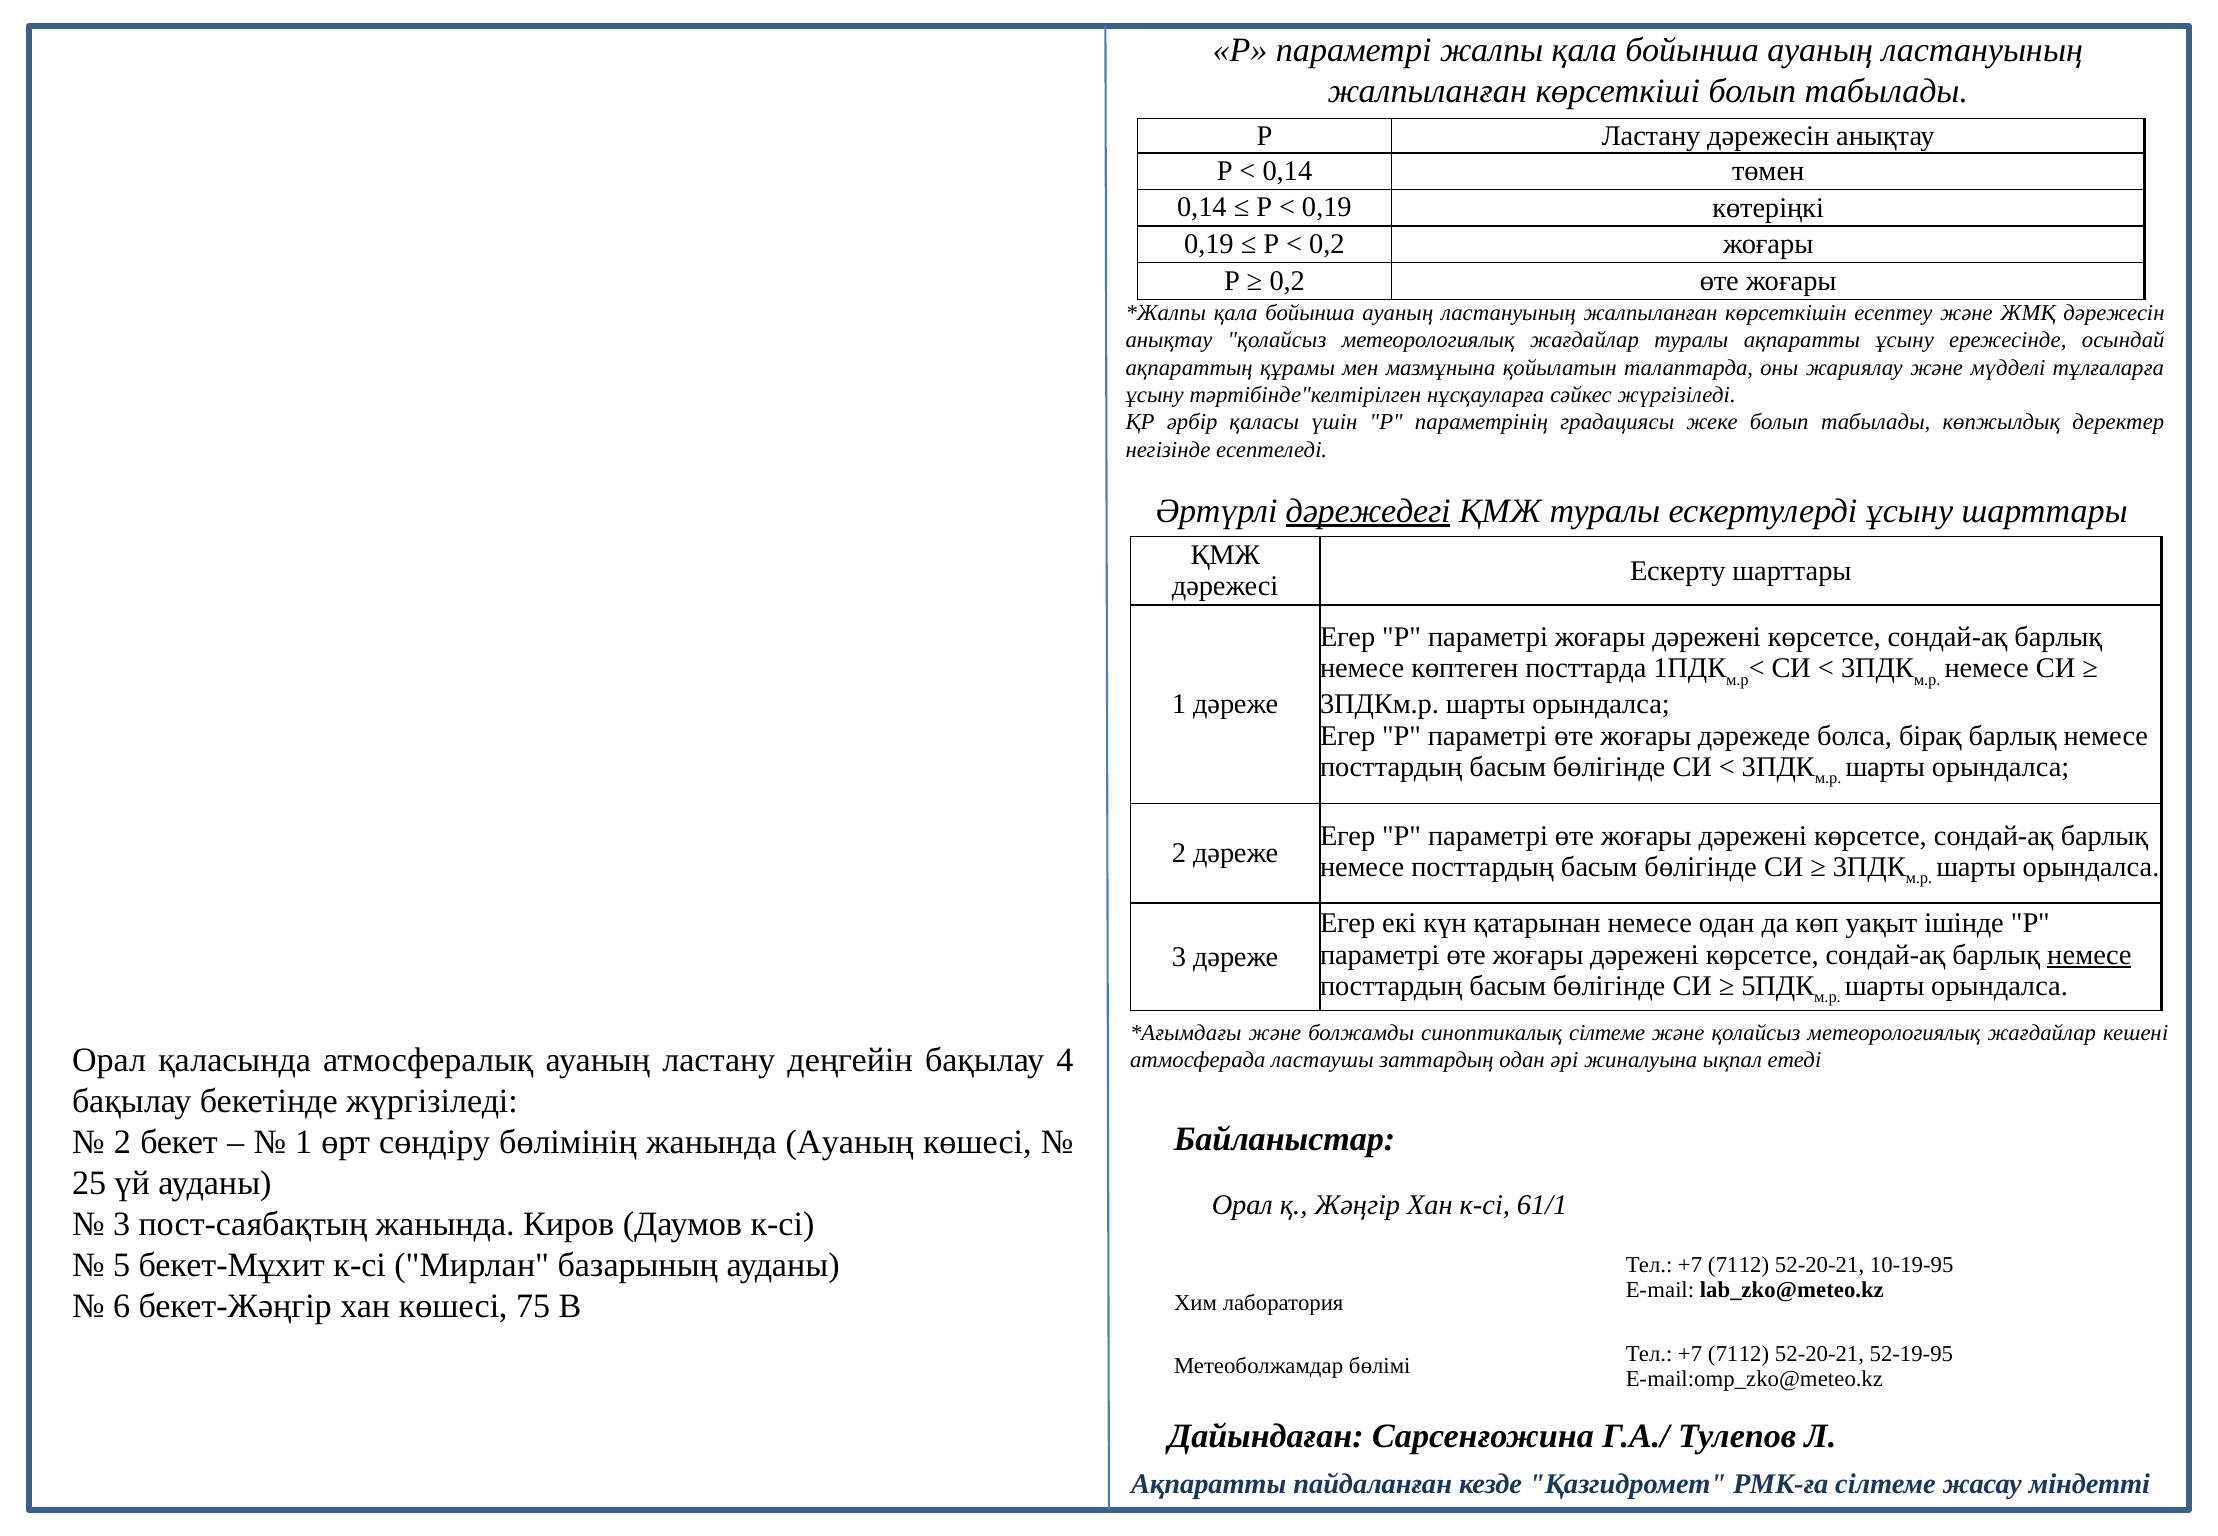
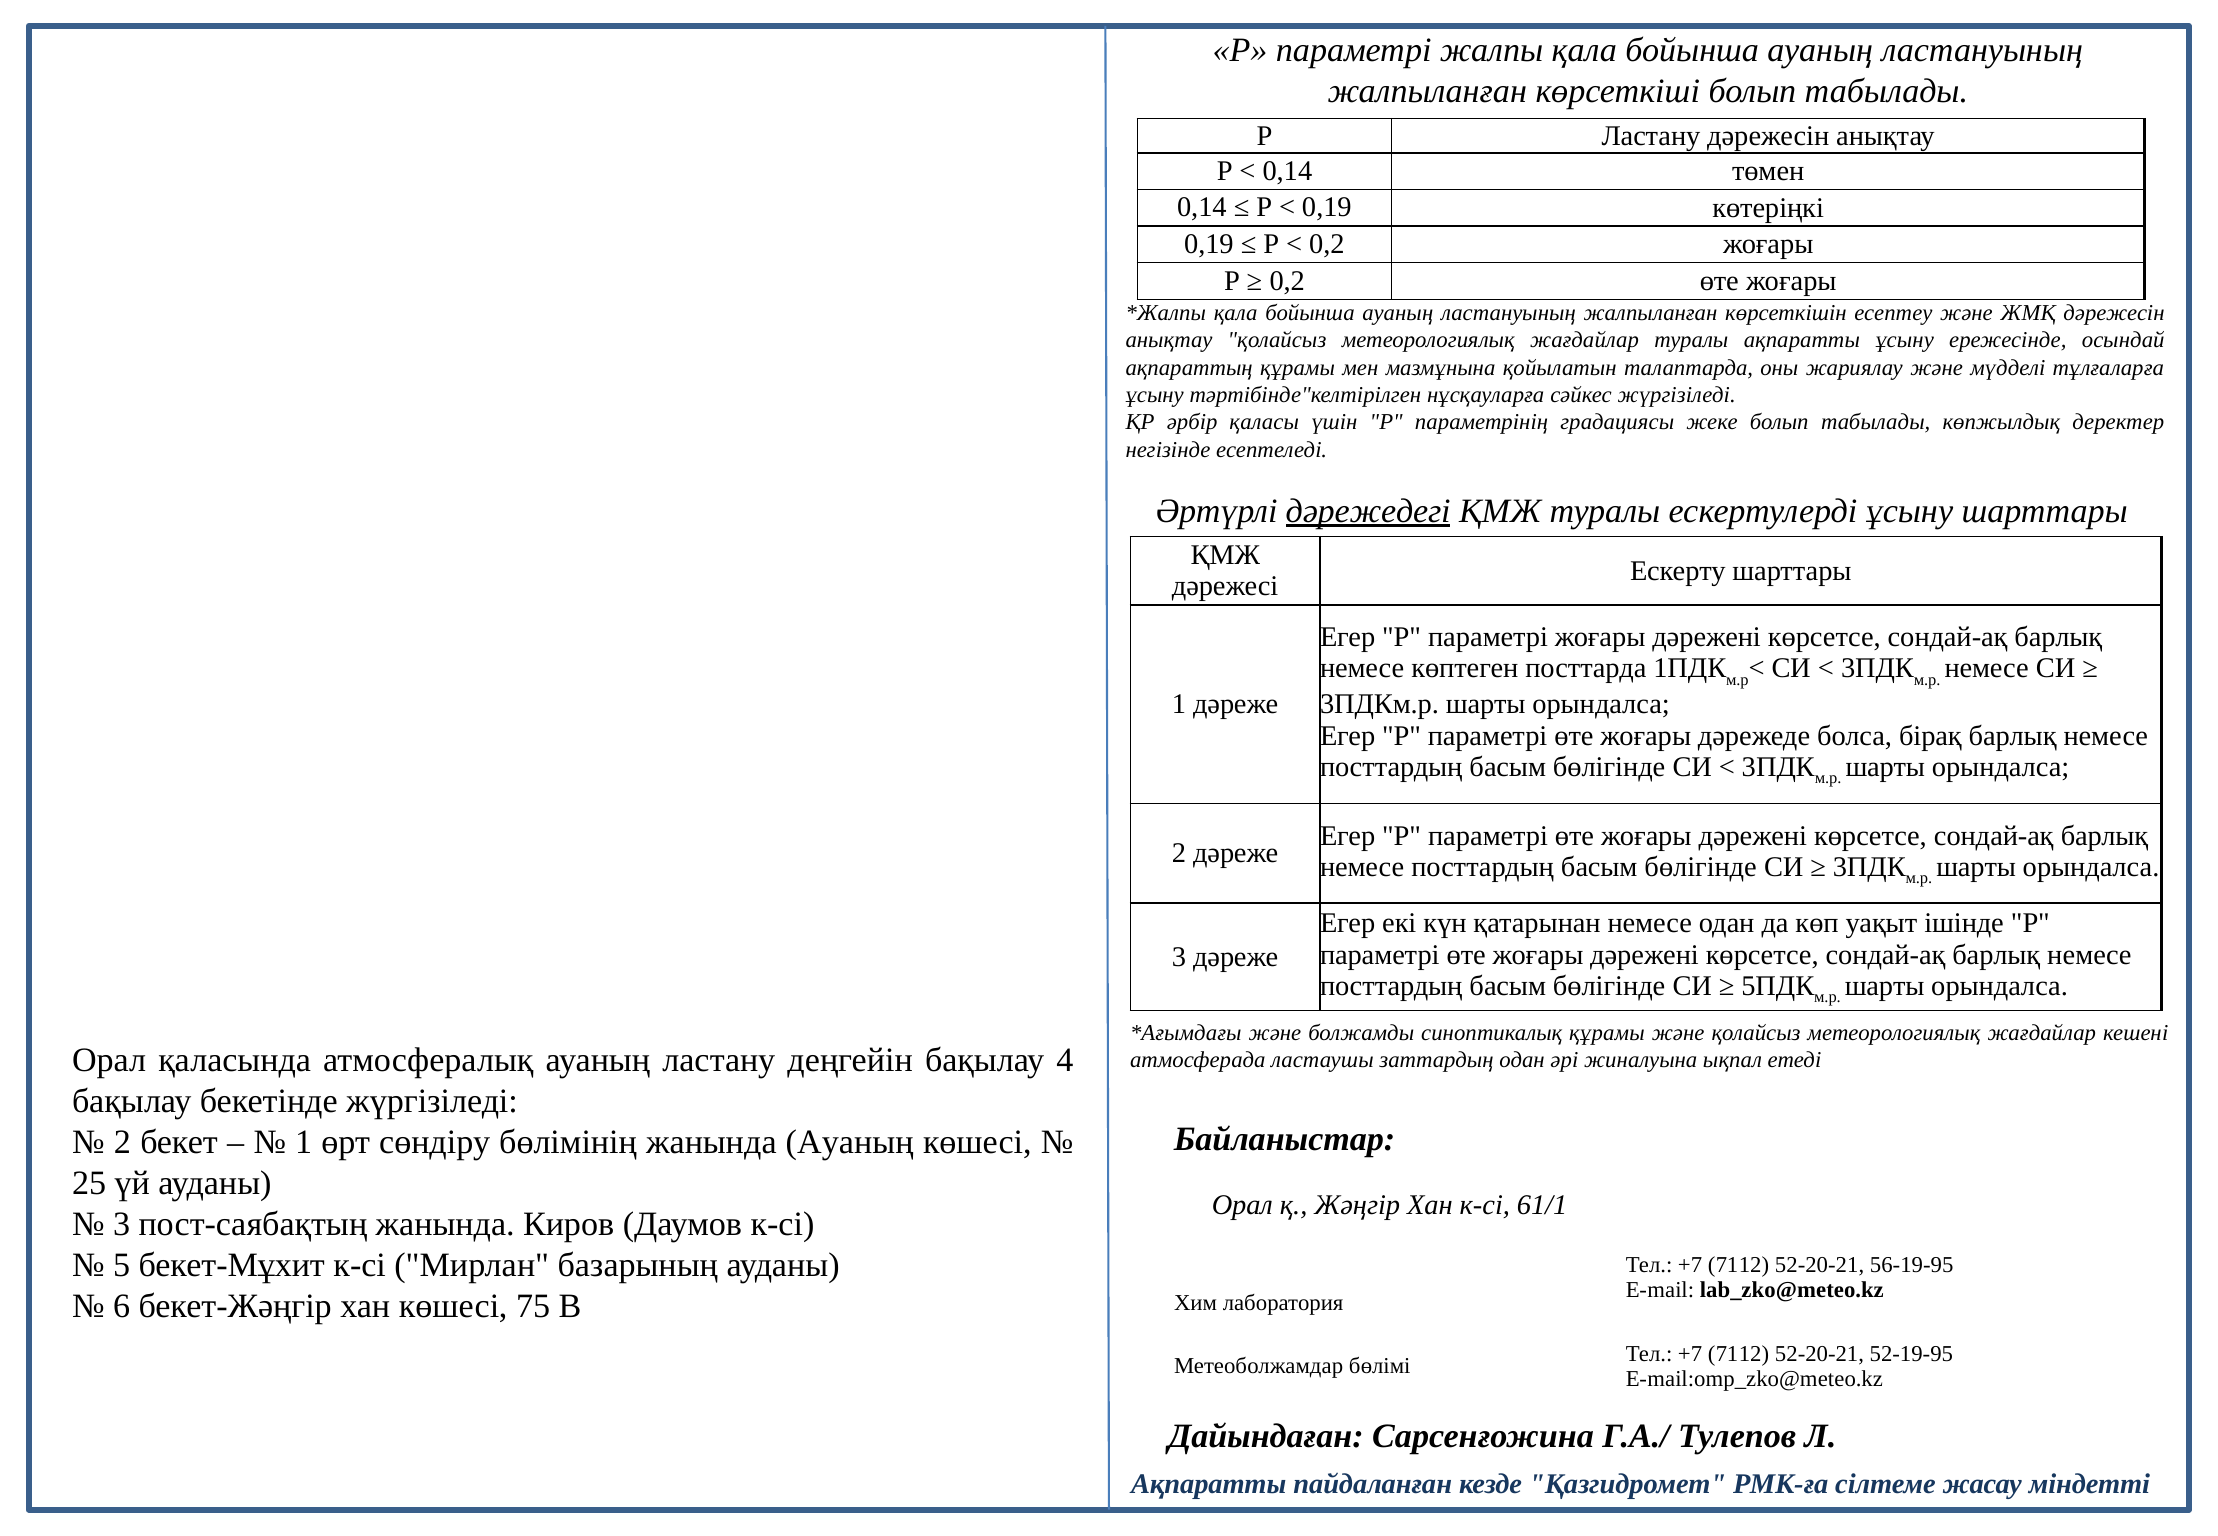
немесе underline: present -> none (2089, 954)
синоптикалық сілтеме: сілтеме -> құрамы (1607, 1033)
10-19-95: 10-19-95 -> 56-19-95 (1912, 1265)
